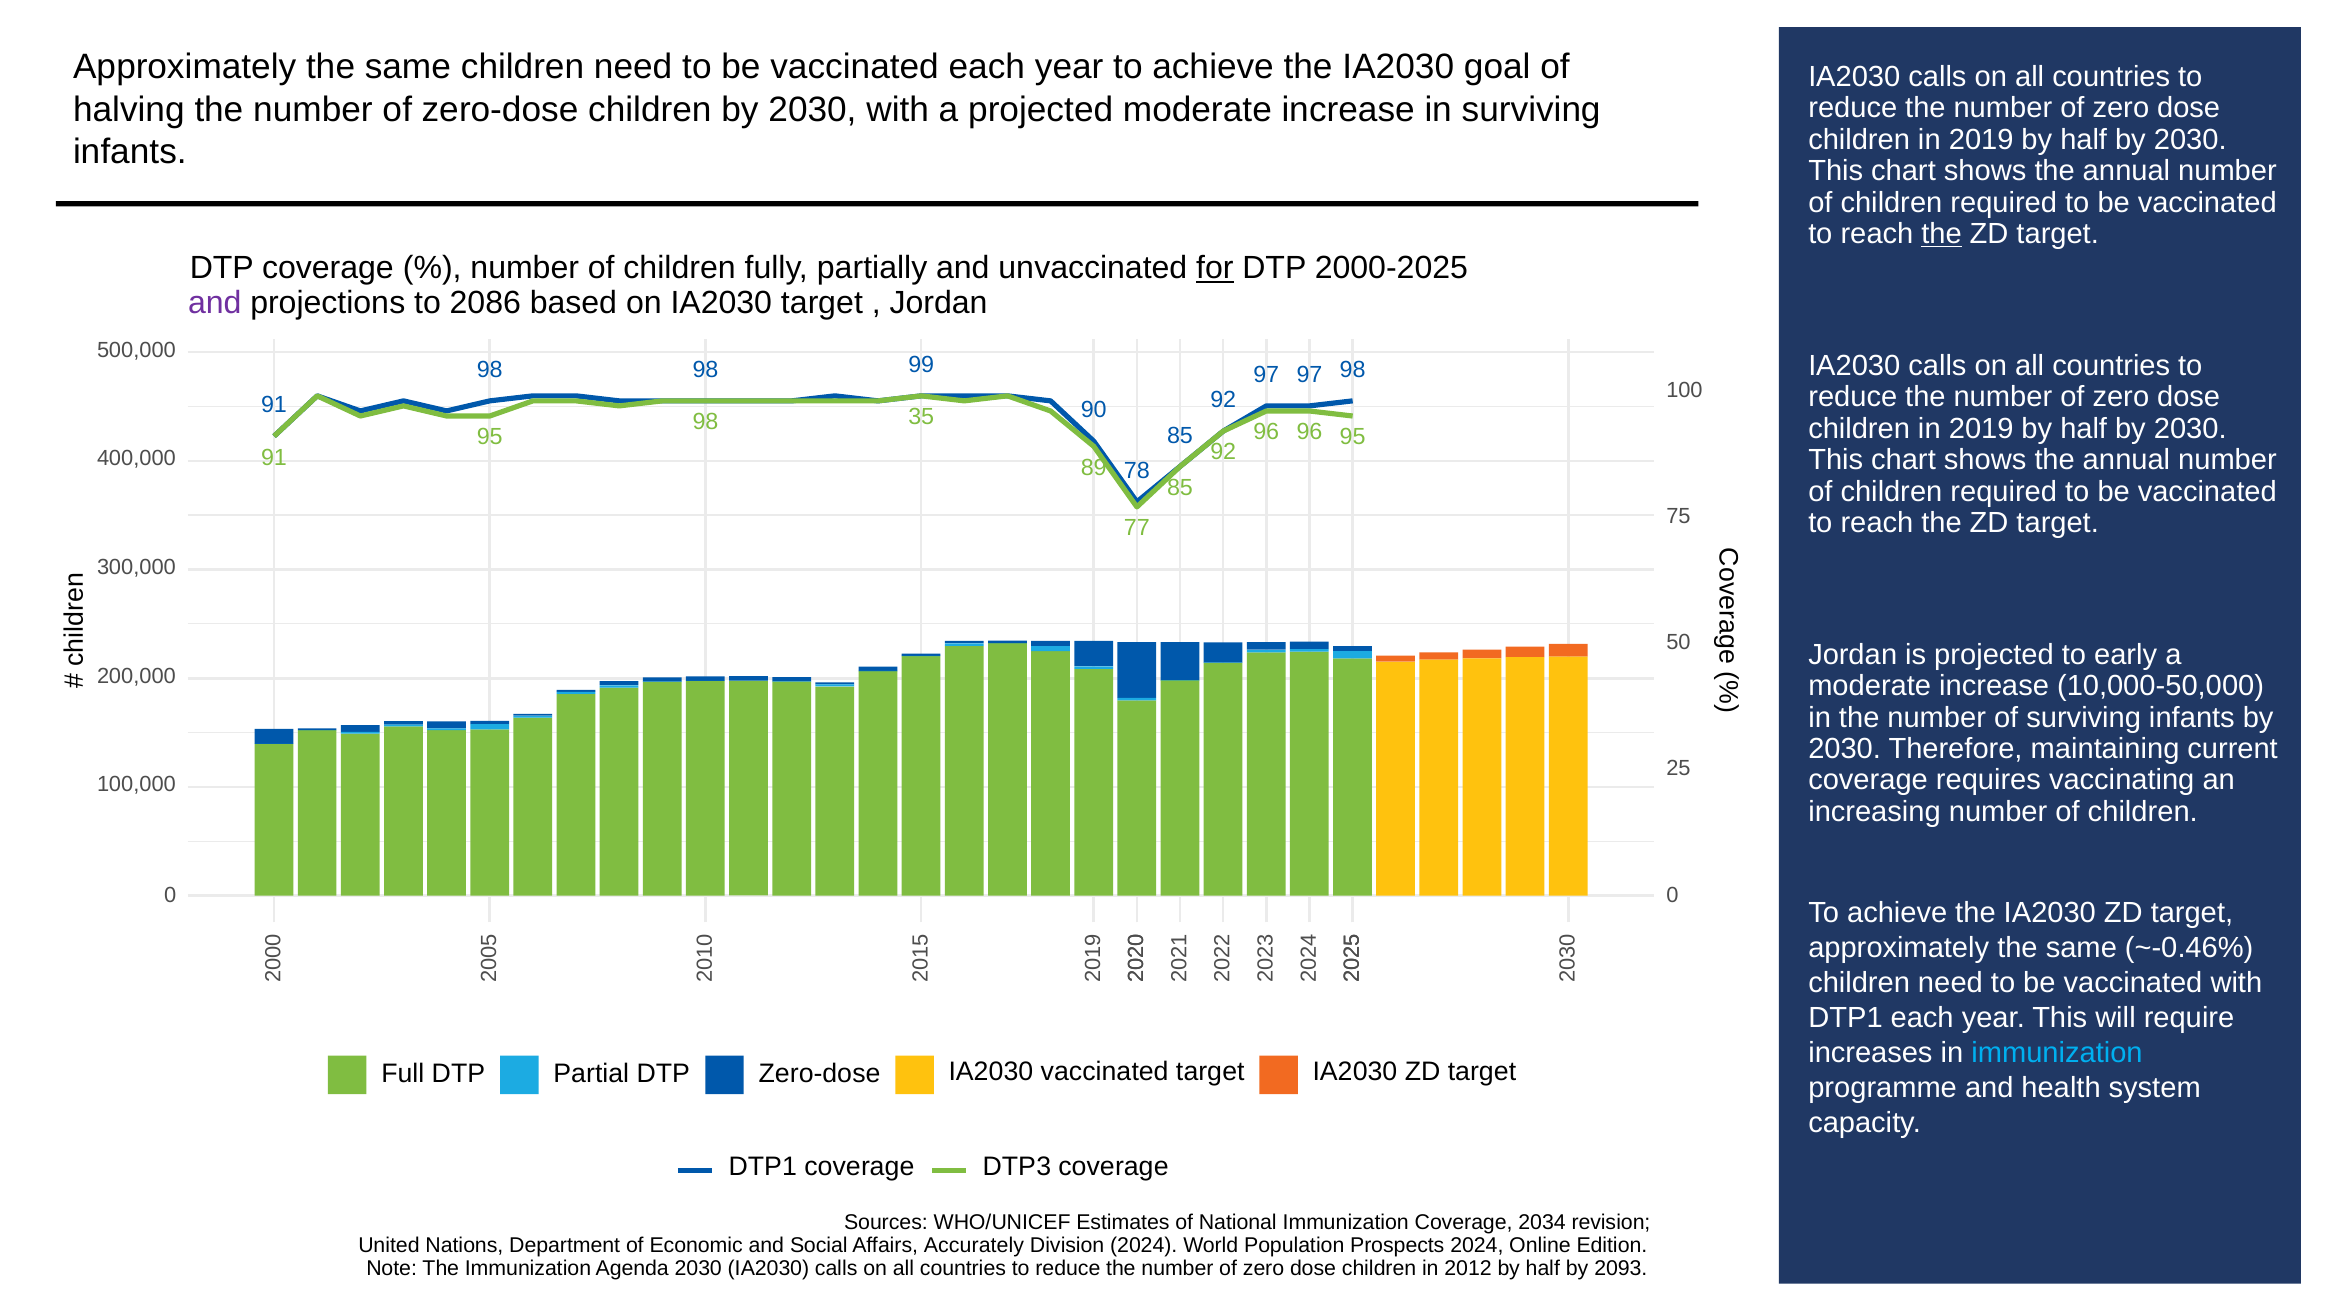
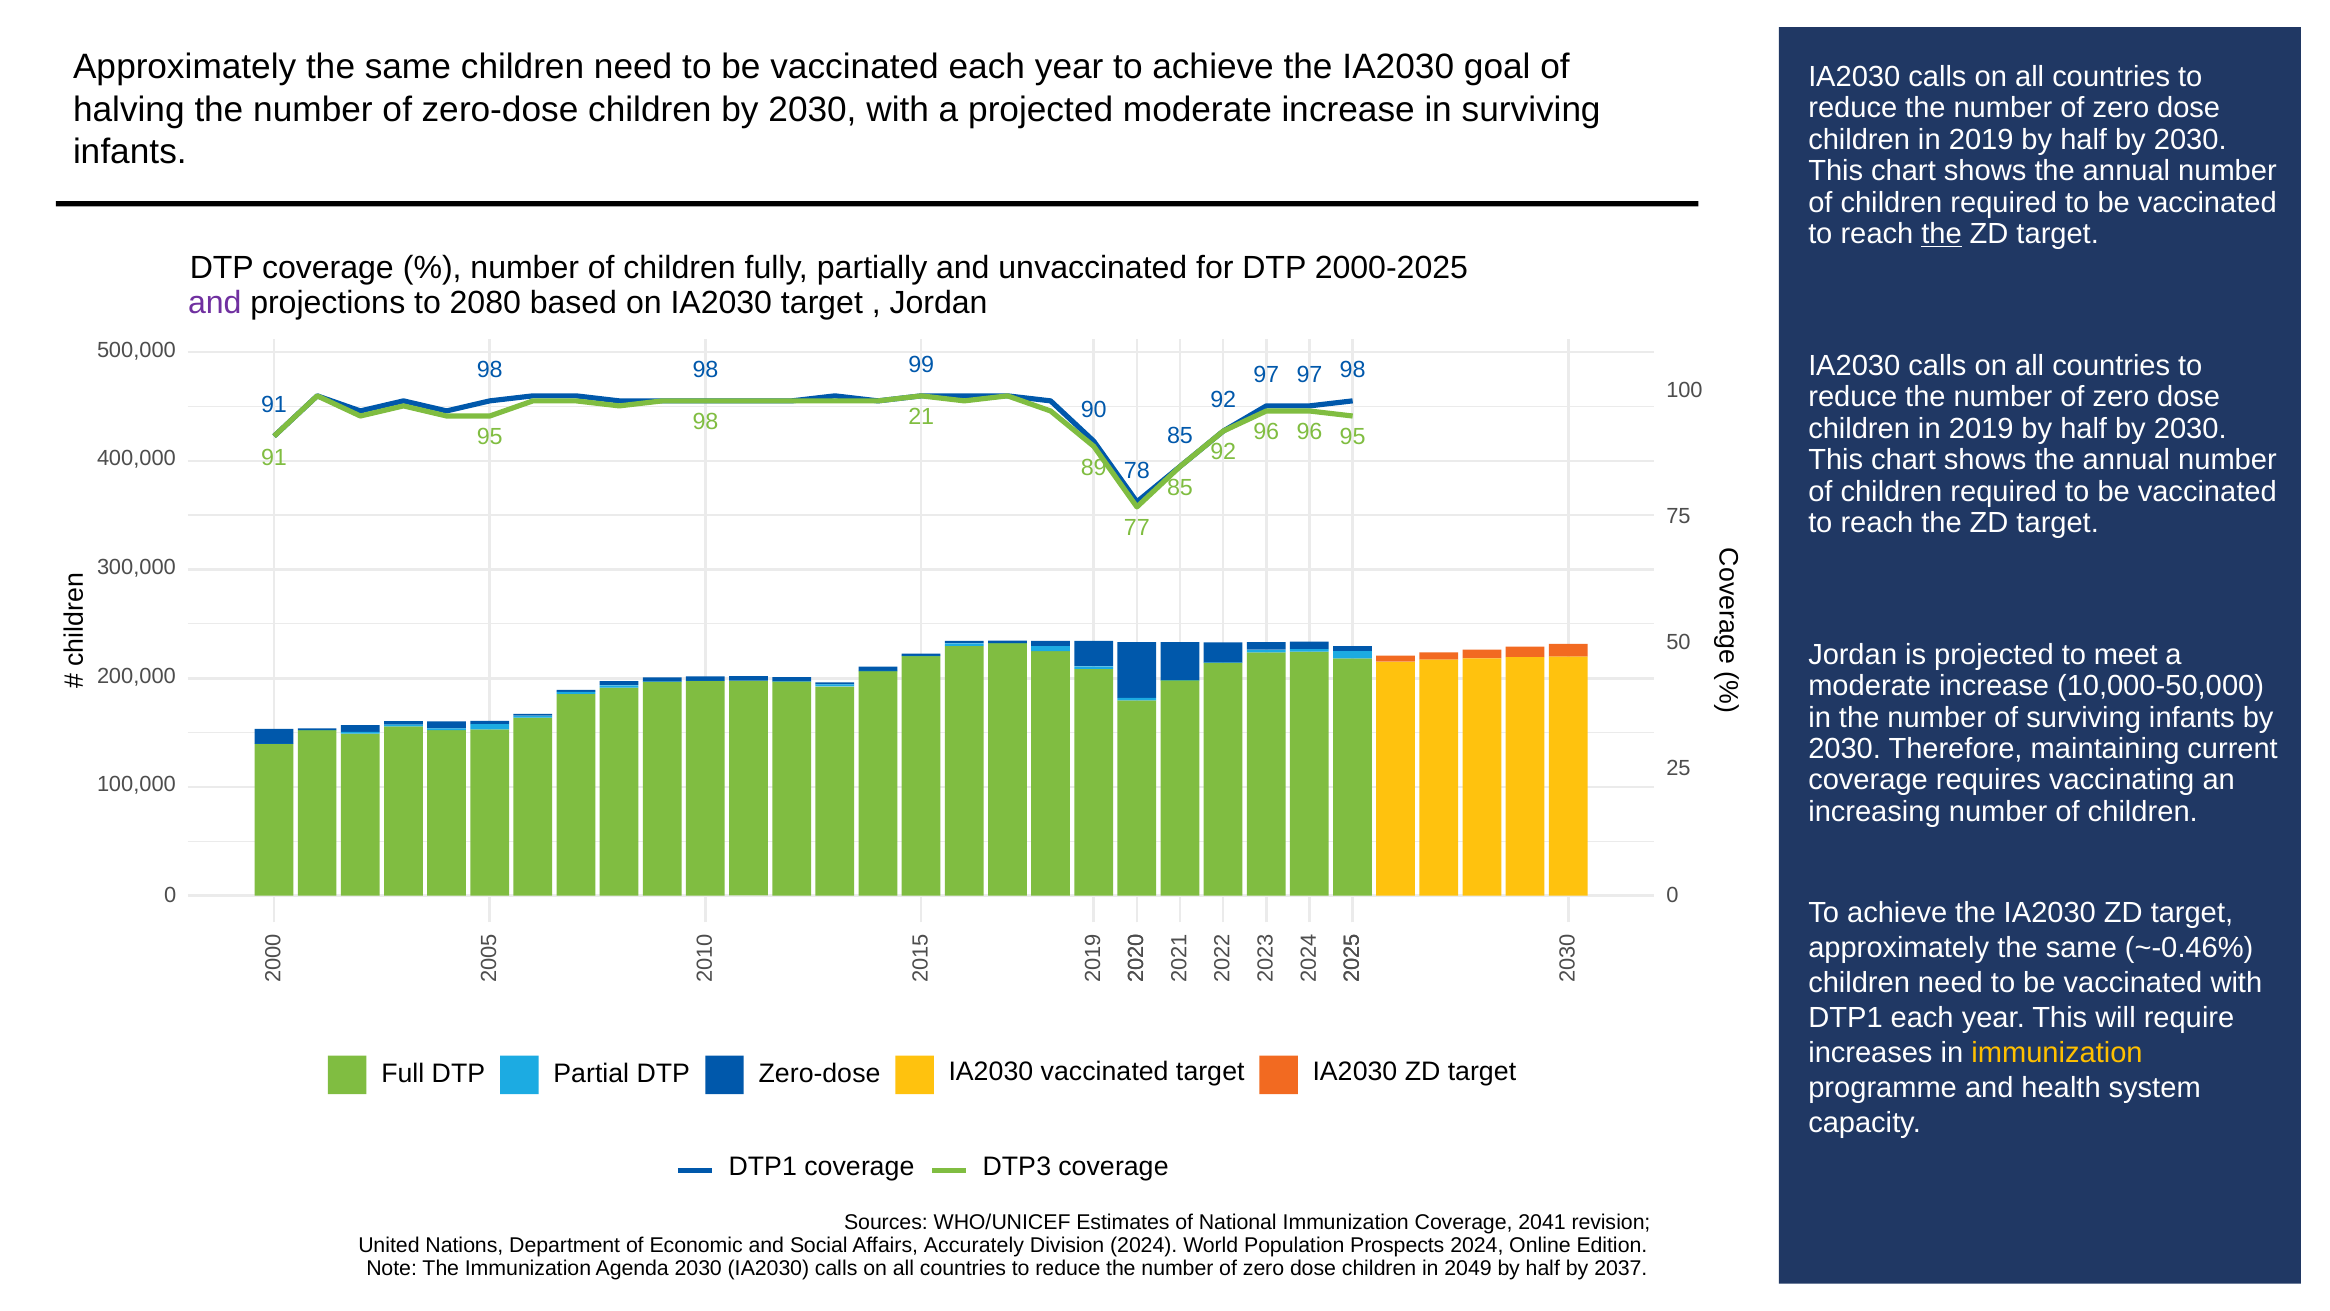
for underline: present -> none (1215, 268)
2086: 2086 -> 2080 (485, 303)
35: 35 -> 21 (921, 417)
early: early -> meet (2126, 654)
immunization colour: light blue -> yellow (2057, 1053)
2034: 2034 -> 2041 (1542, 1222)
2012: 2012 -> 2049 (1468, 1268)
2093: 2093 -> 2037 (1621, 1268)
